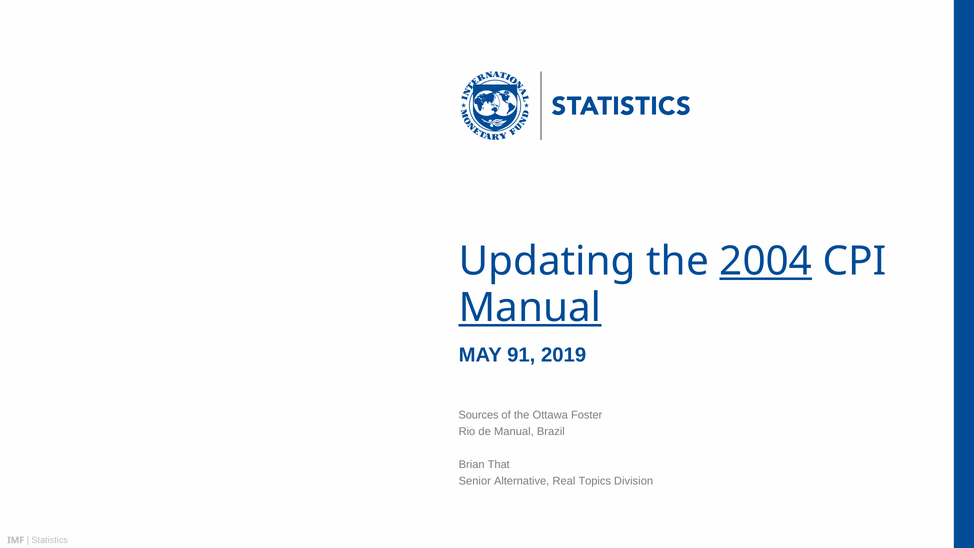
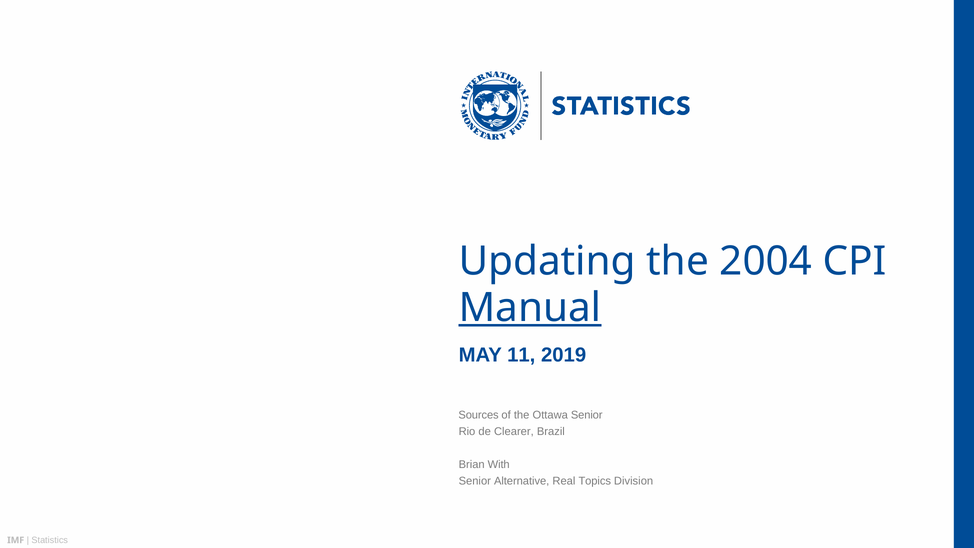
2004 underline: present -> none (766, 261)
91: 91 -> 11 (521, 355)
Ottawa Foster: Foster -> Senior (587, 415)
de Manual: Manual -> Clearer (514, 431)
That: That -> With (499, 464)
